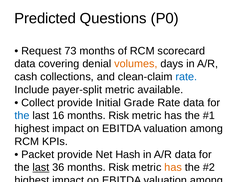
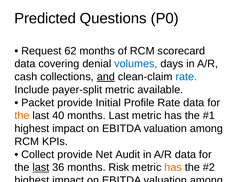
73: 73 -> 62 (71, 51)
volumes colour: orange -> blue (136, 64)
and underline: none -> present (106, 77)
Collect: Collect -> Packet (38, 103)
Grade: Grade -> Profile (139, 103)
the colour: blue -> orange (22, 116)
16: 16 -> 40 (58, 116)
Risk: Risk -> Last (119, 116)
Packet: Packet -> Collect (38, 155)
Hash: Hash -> Audit (128, 155)
